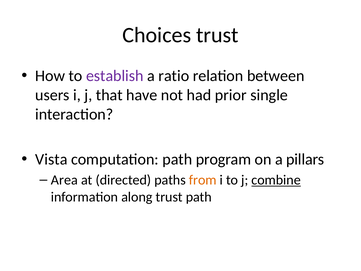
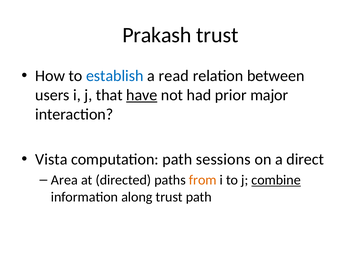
Choices: Choices -> Prakash (157, 35)
establish colour: purple -> blue (115, 76)
ratio: ratio -> read (174, 76)
have underline: none -> present (142, 95)
single: single -> major (269, 95)
program: program -> sessions (223, 159)
pillars: pillars -> direct (305, 159)
